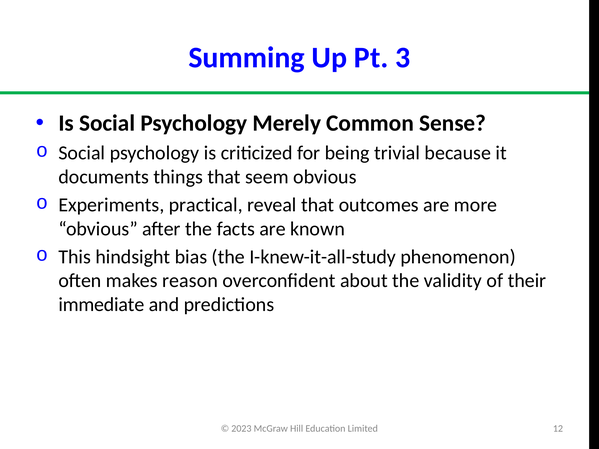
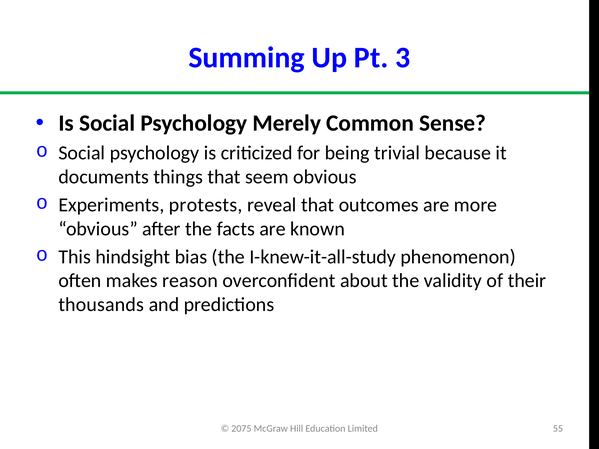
practical: practical -> protests (206, 205)
immediate: immediate -> thousands (101, 305)
2023: 2023 -> 2075 (241, 429)
12: 12 -> 55 (558, 429)
